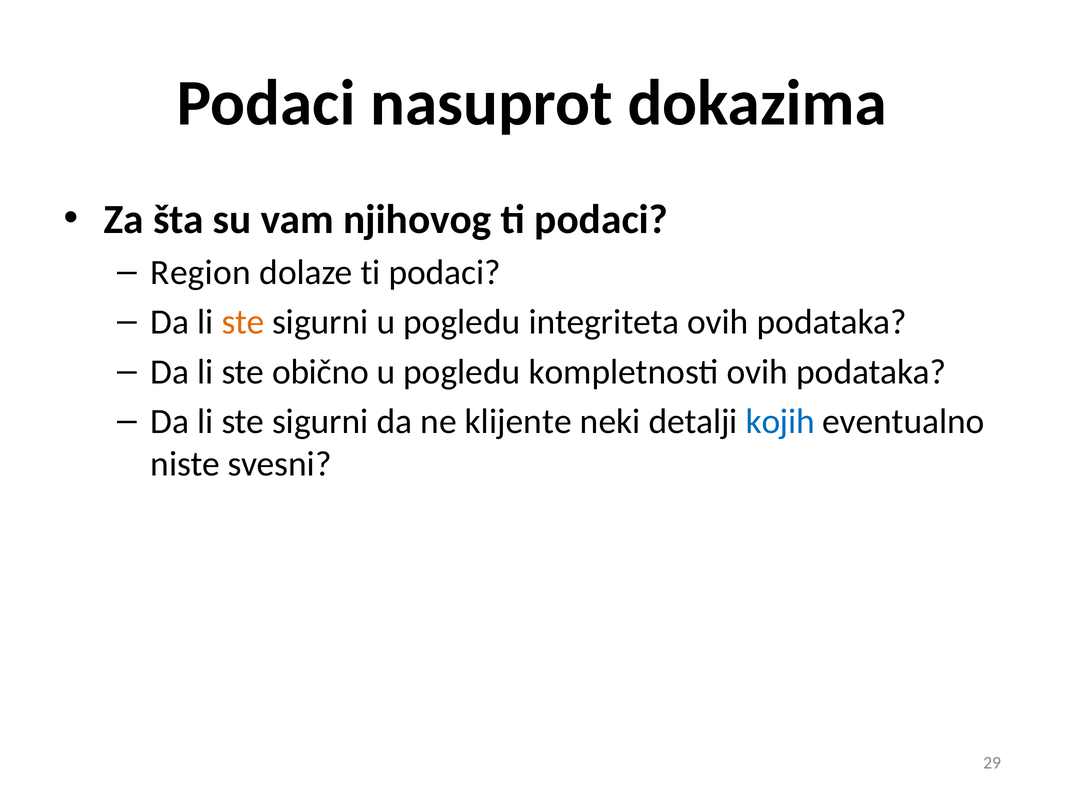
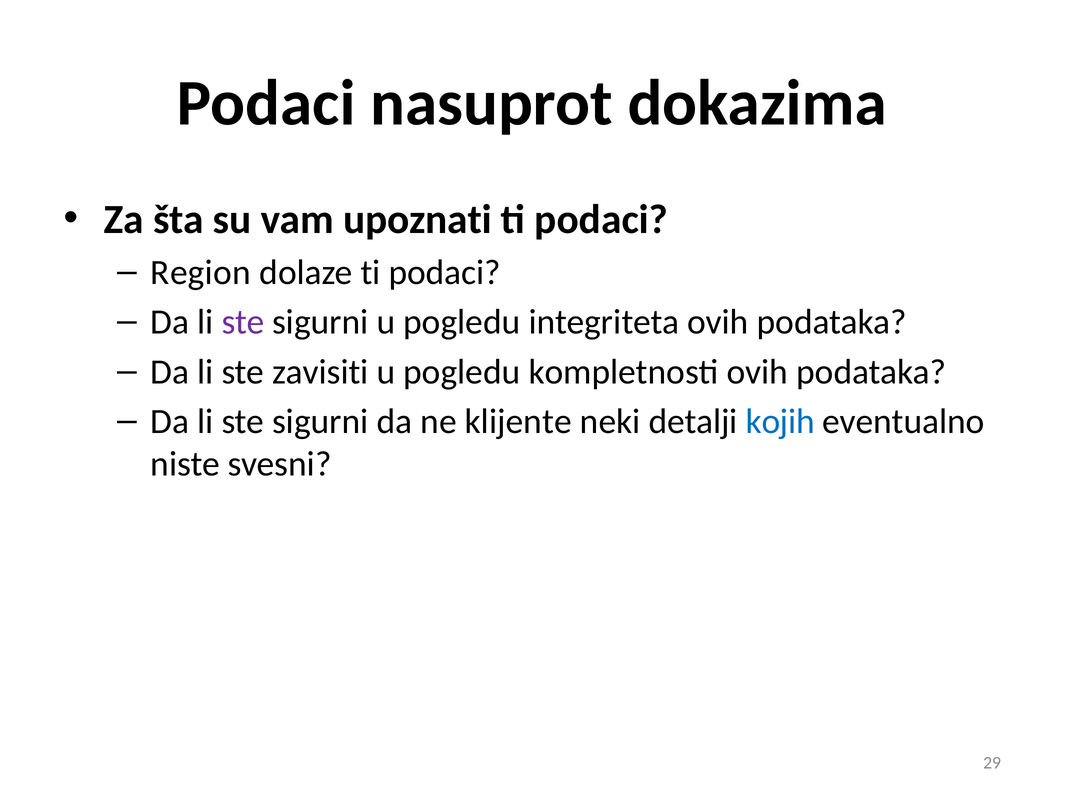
njihovog: njihovog -> upoznati (418, 219)
ste colour: orange -> purple (243, 322)
obično: obično -> zavisiti (320, 372)
